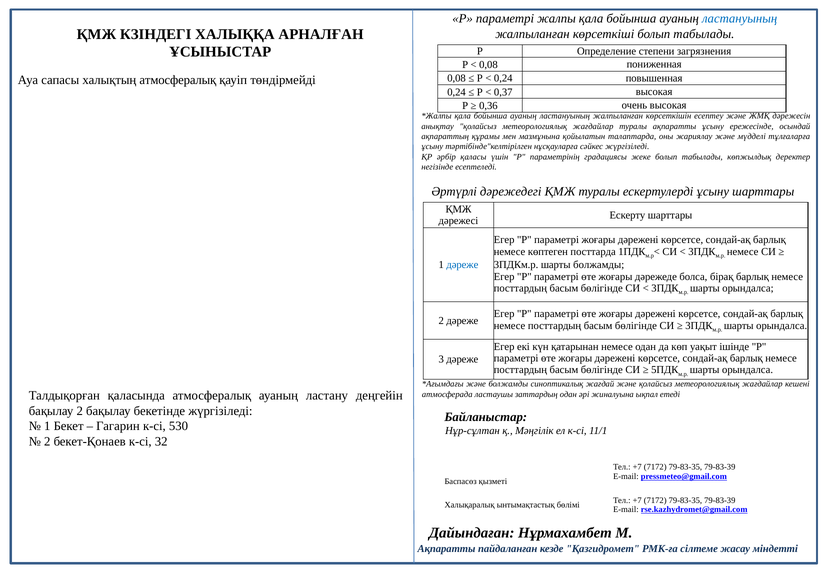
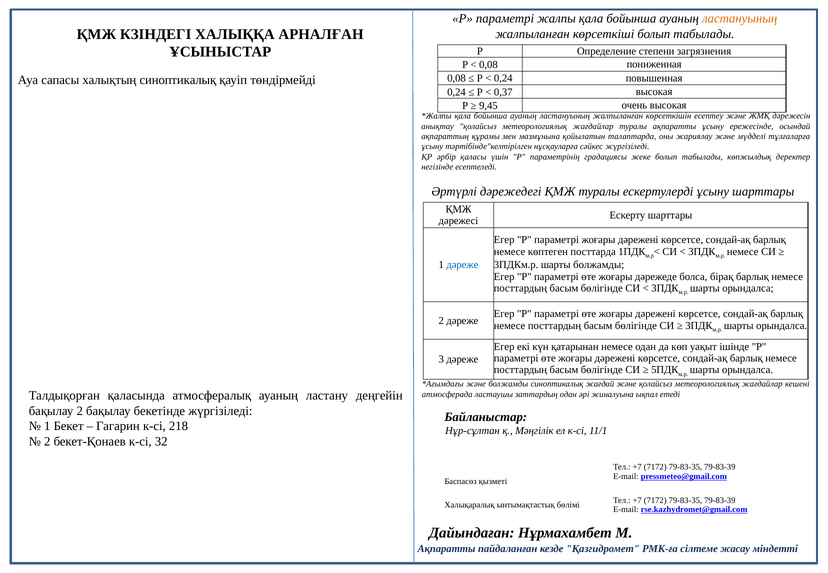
ластануының colour: blue -> orange (740, 19)
халықтың атмосфералық: атмосфералық -> синоптикалық (178, 80)
0,36: 0,36 -> 9,45 (488, 106)
530: 530 -> 218 (178, 426)
